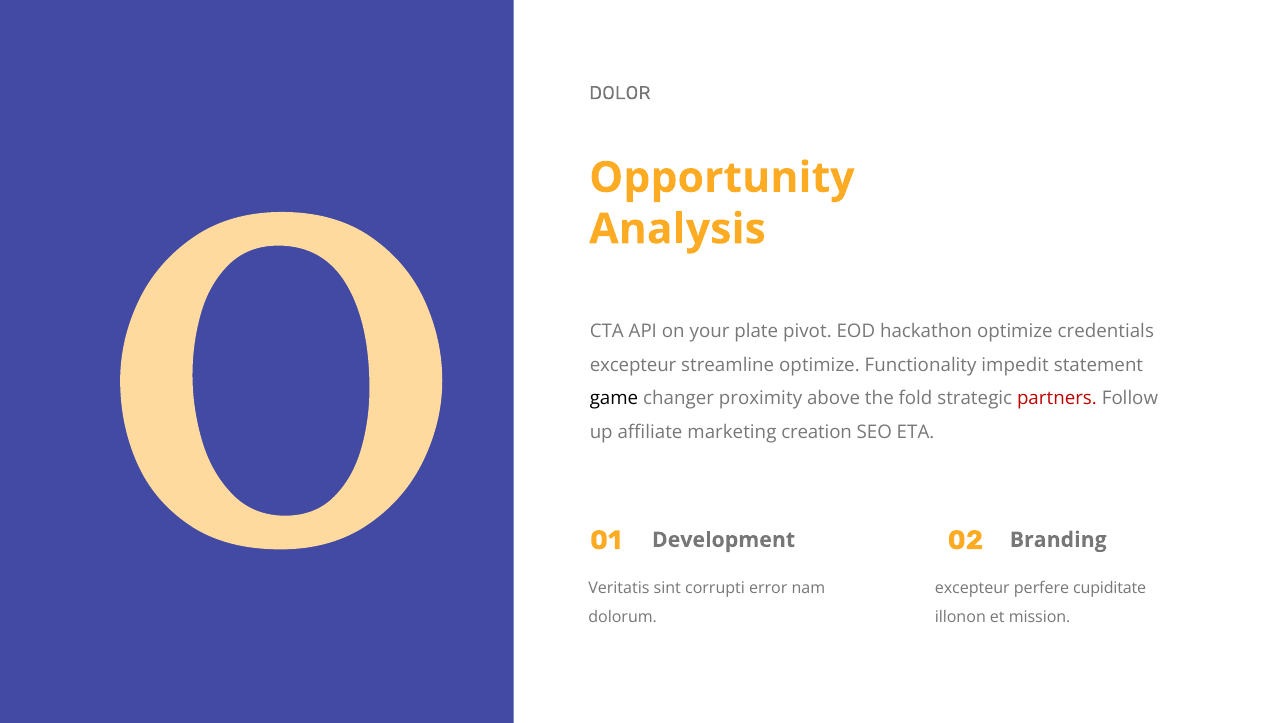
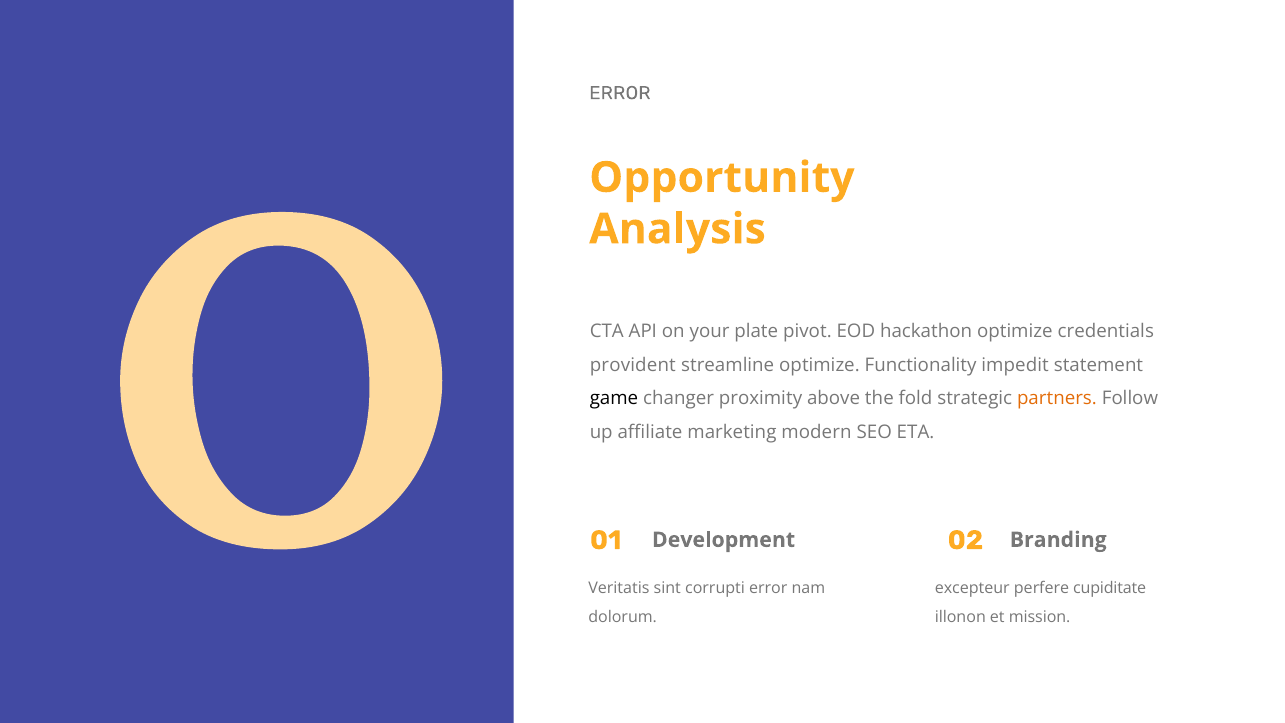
DOLOR: DOLOR -> ERROR (620, 93)
excepteur: excepteur -> provident (633, 365)
partners colour: red -> orange (1057, 399)
creation: creation -> modern (816, 432)
